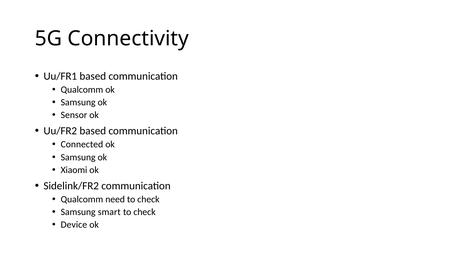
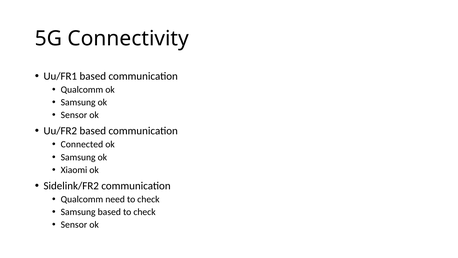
Samsung smart: smart -> based (109, 212)
Device: Device -> Sensor (74, 224)
